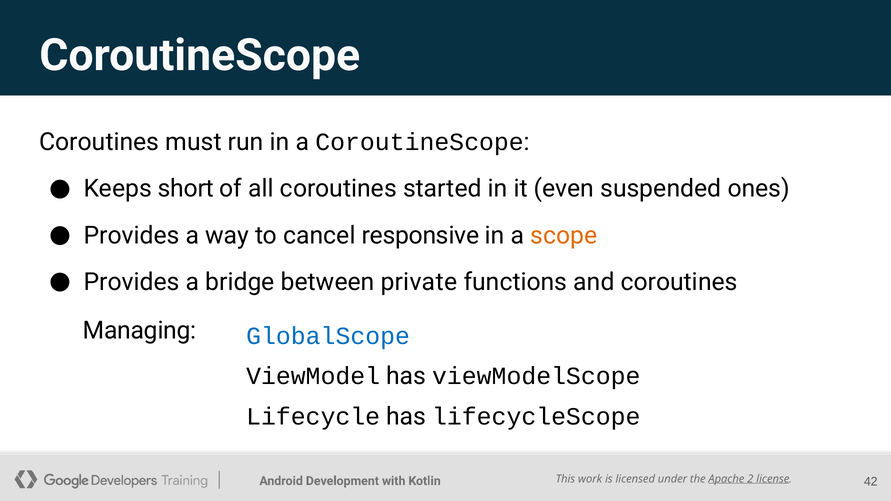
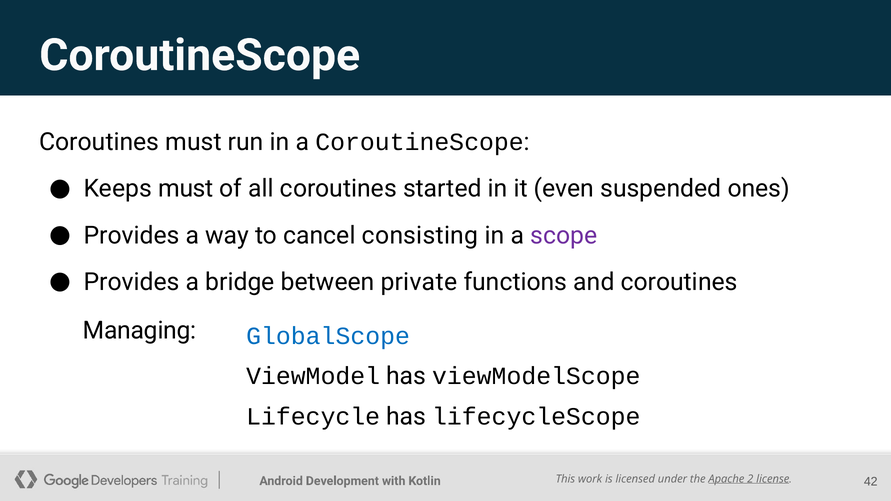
Keeps short: short -> must (186, 189)
responsive: responsive -> consisting (420, 235)
scope colour: orange -> purple (564, 235)
